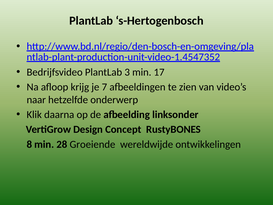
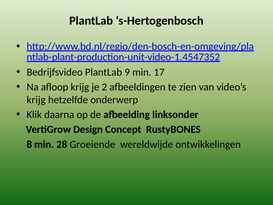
3: 3 -> 9 (127, 72)
7: 7 -> 2 (104, 87)
naar: naar -> krijg (36, 100)
